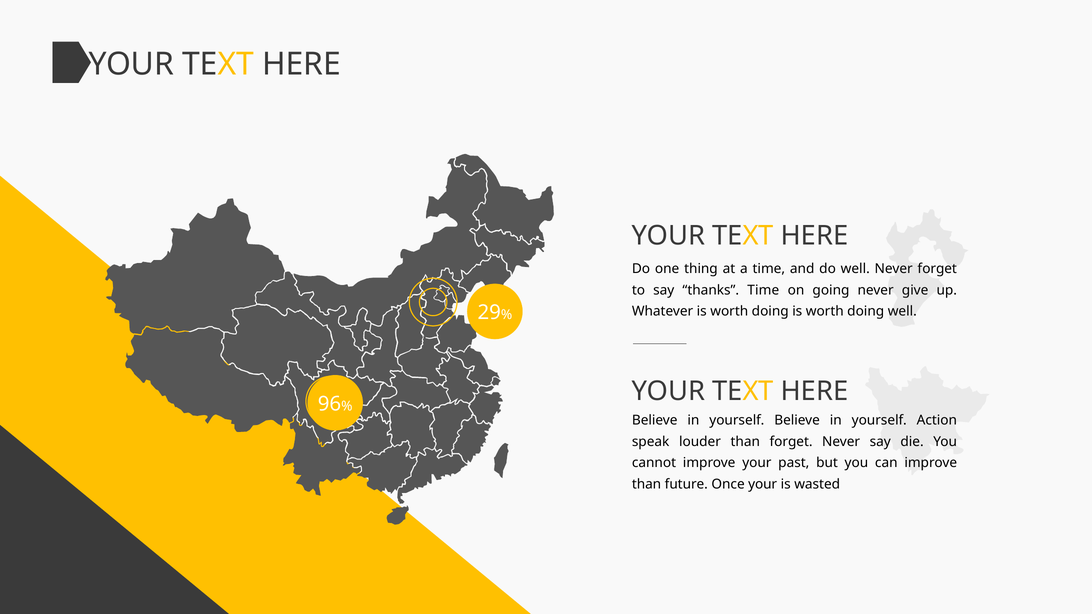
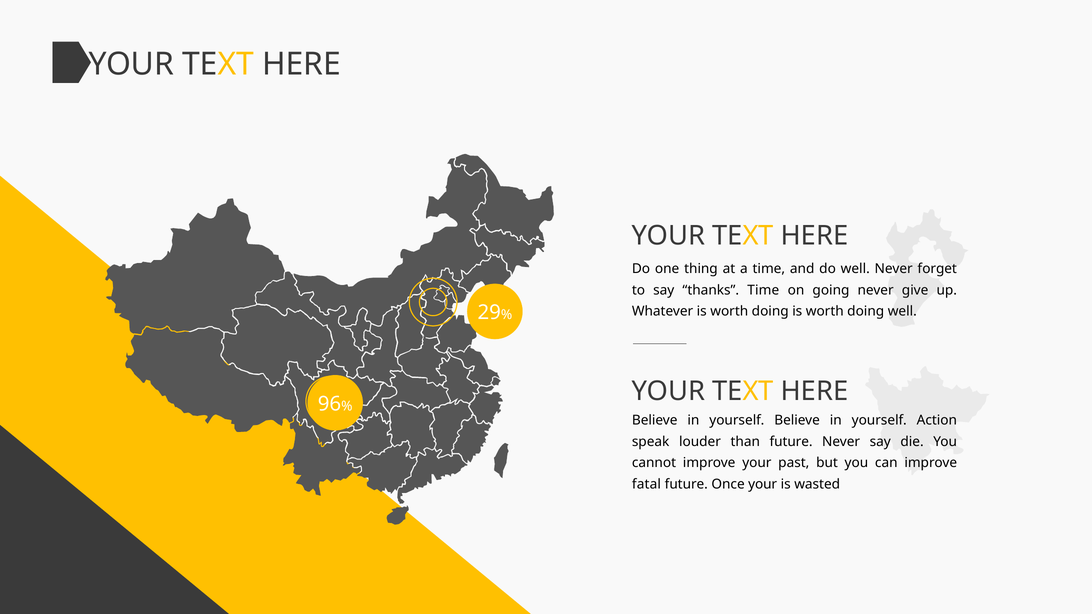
than forget: forget -> future (791, 442)
than: than -> fatal (646, 484)
